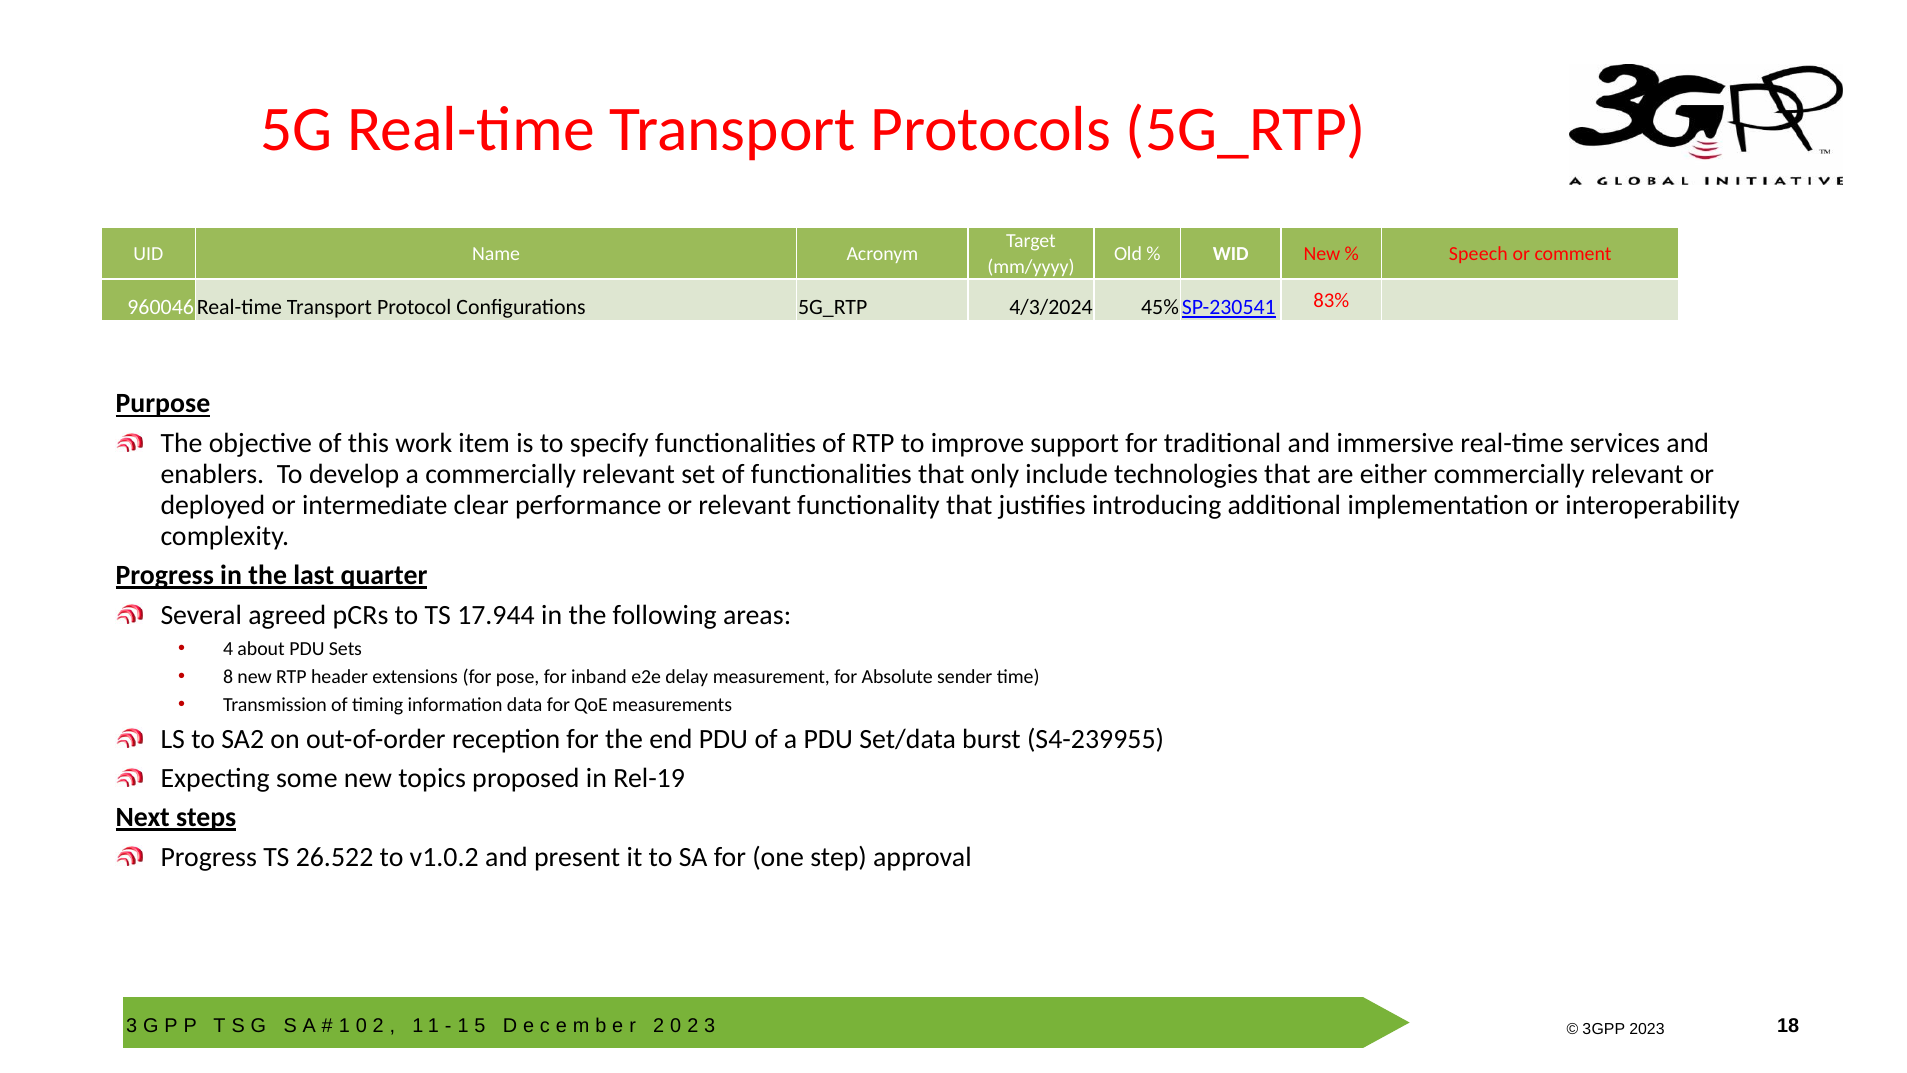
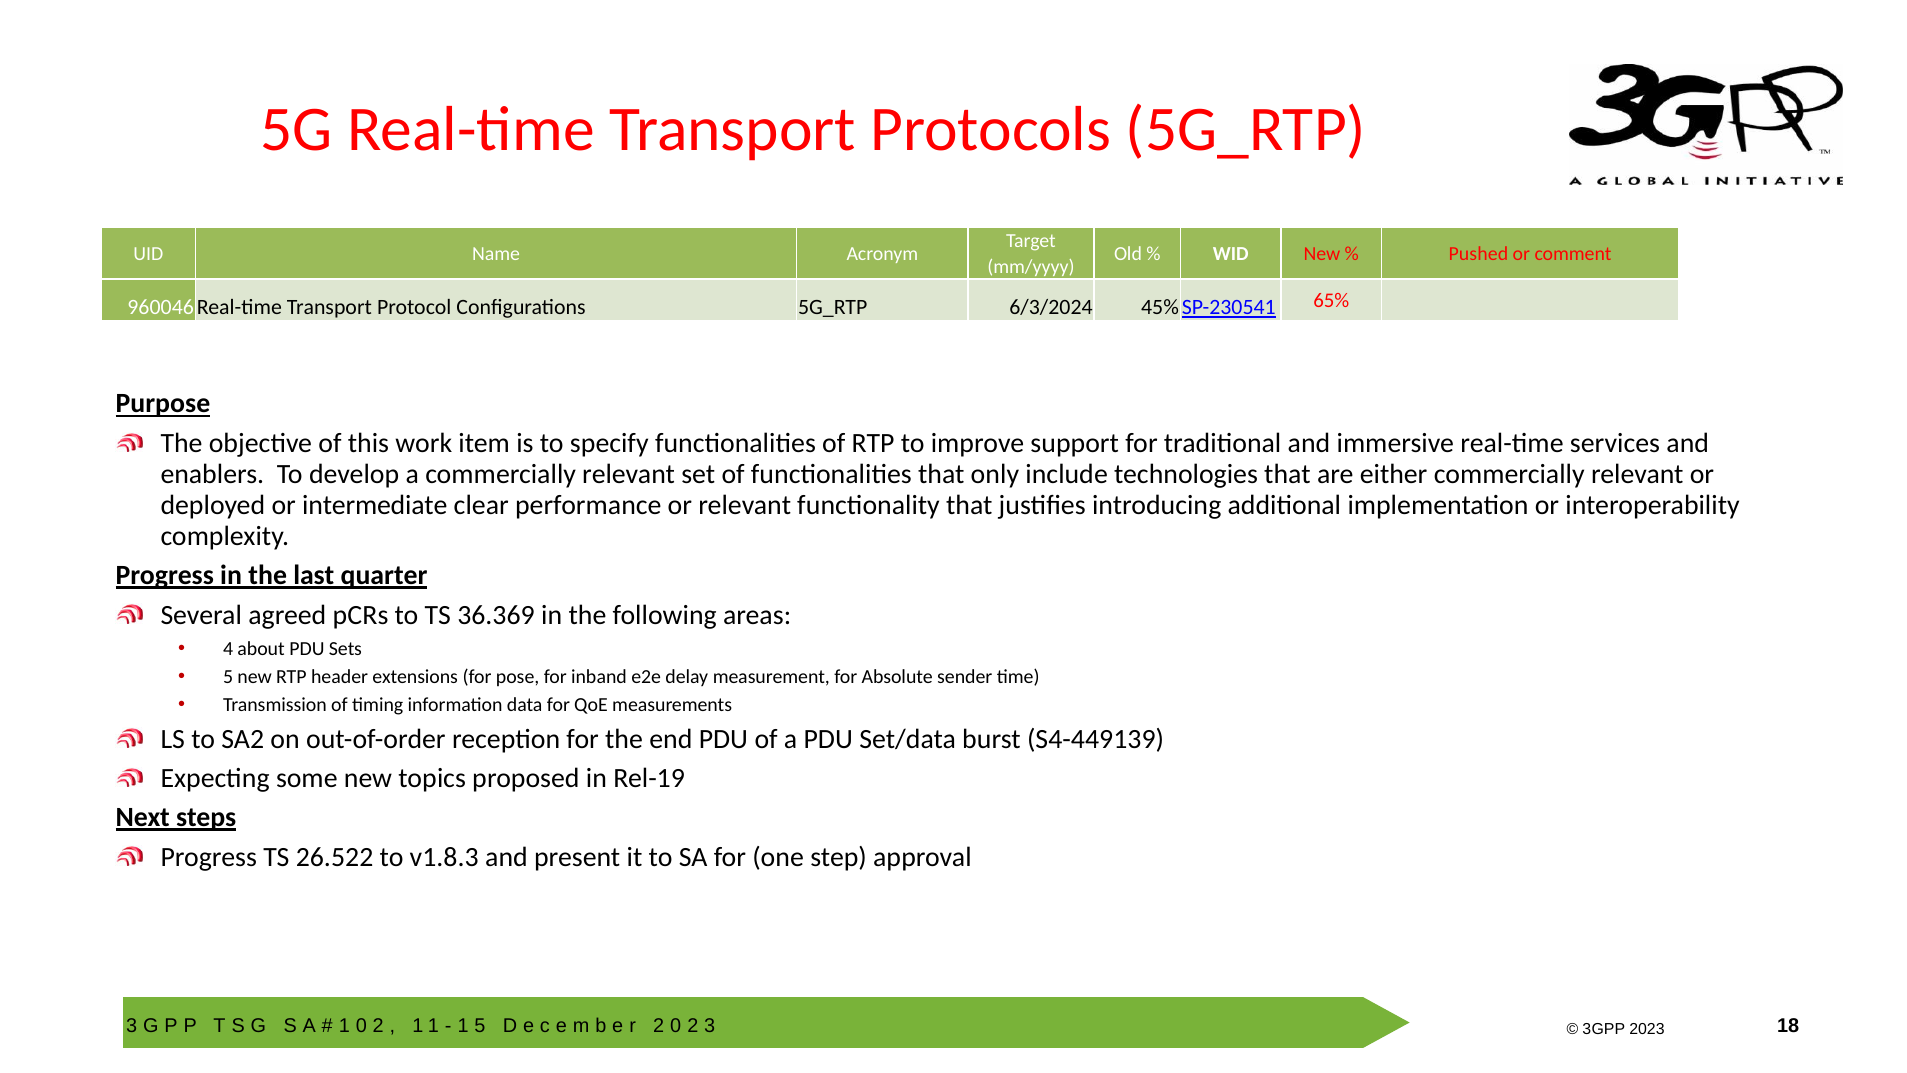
Speech: Speech -> Pushed (1478, 254)
4/3/2024: 4/3/2024 -> 6/3/2024 (1051, 307)
83%: 83% -> 65% (1331, 301)
17.944: 17.944 -> 36.369 (496, 615)
8: 8 -> 5 (228, 677)
S4-239955: S4-239955 -> S4-449139 (1096, 739)
v1.0.2: v1.0.2 -> v1.8.3 (444, 857)
